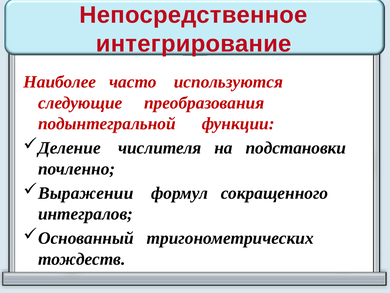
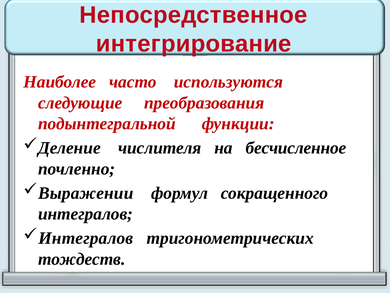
подстановки: подстановки -> бесчисленное (296, 148)
Основанный: Основанный -> Интегралов (86, 238)
